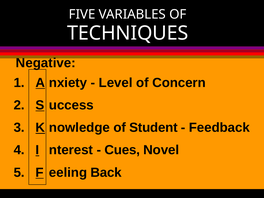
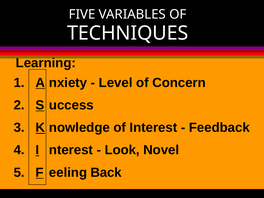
Negative: Negative -> Learning (46, 63)
Student: Student -> Interest (153, 128)
Cues: Cues -> Look (122, 150)
